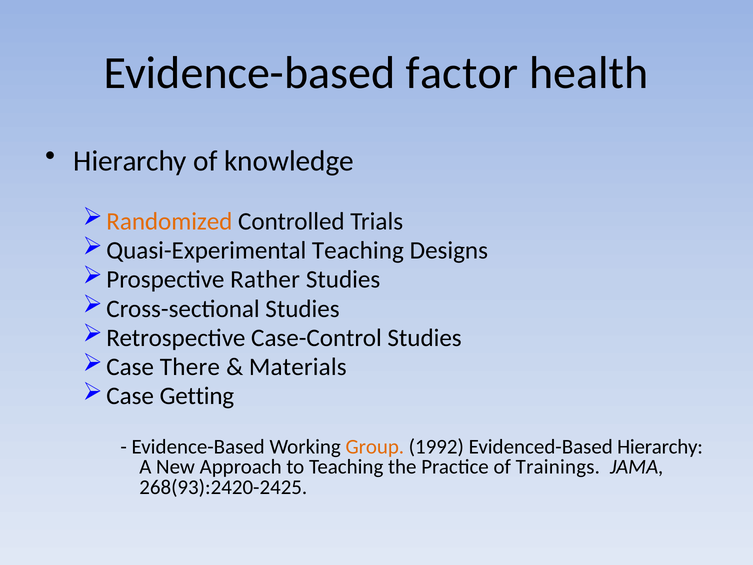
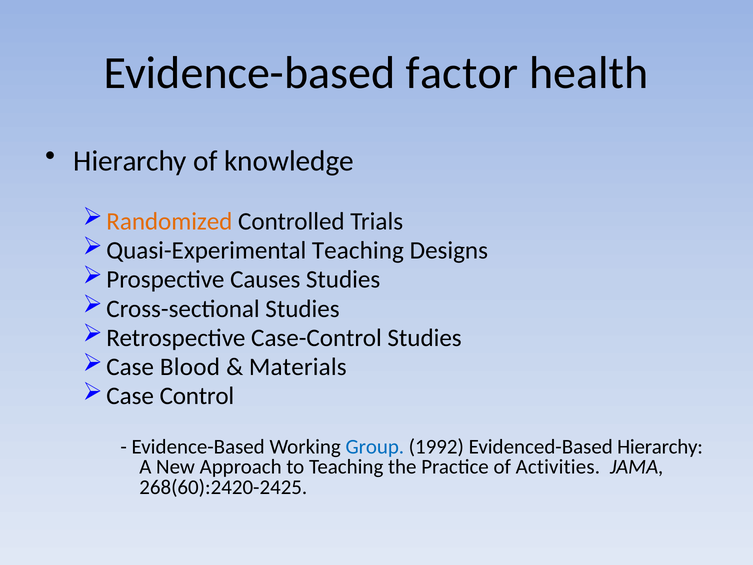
Rather: Rather -> Causes (265, 280)
There: There -> Blood (190, 367)
Getting: Getting -> Control (197, 396)
Group colour: orange -> blue (375, 447)
Trainings: Trainings -> Activities (558, 467)
268(93):2420-2425: 268(93):2420-2425 -> 268(60):2420-2425 (223, 487)
